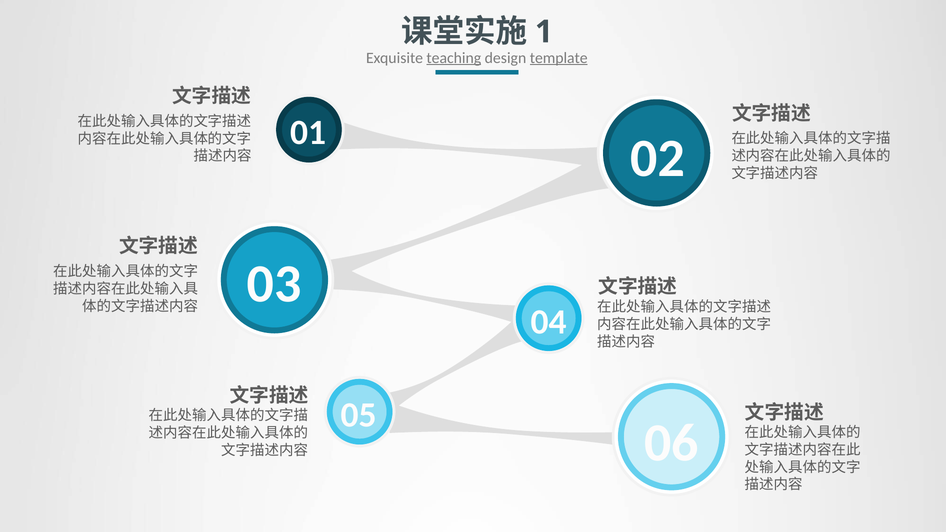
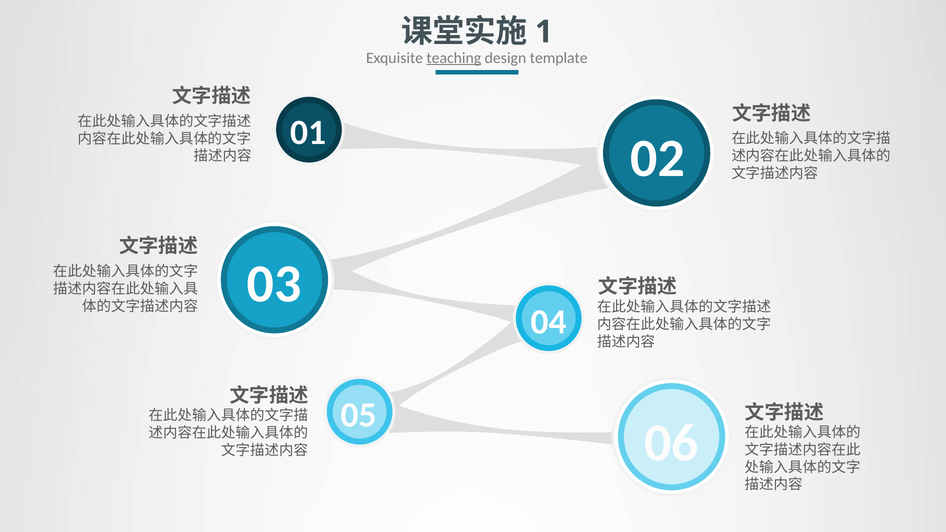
template underline: present -> none (559, 58)
